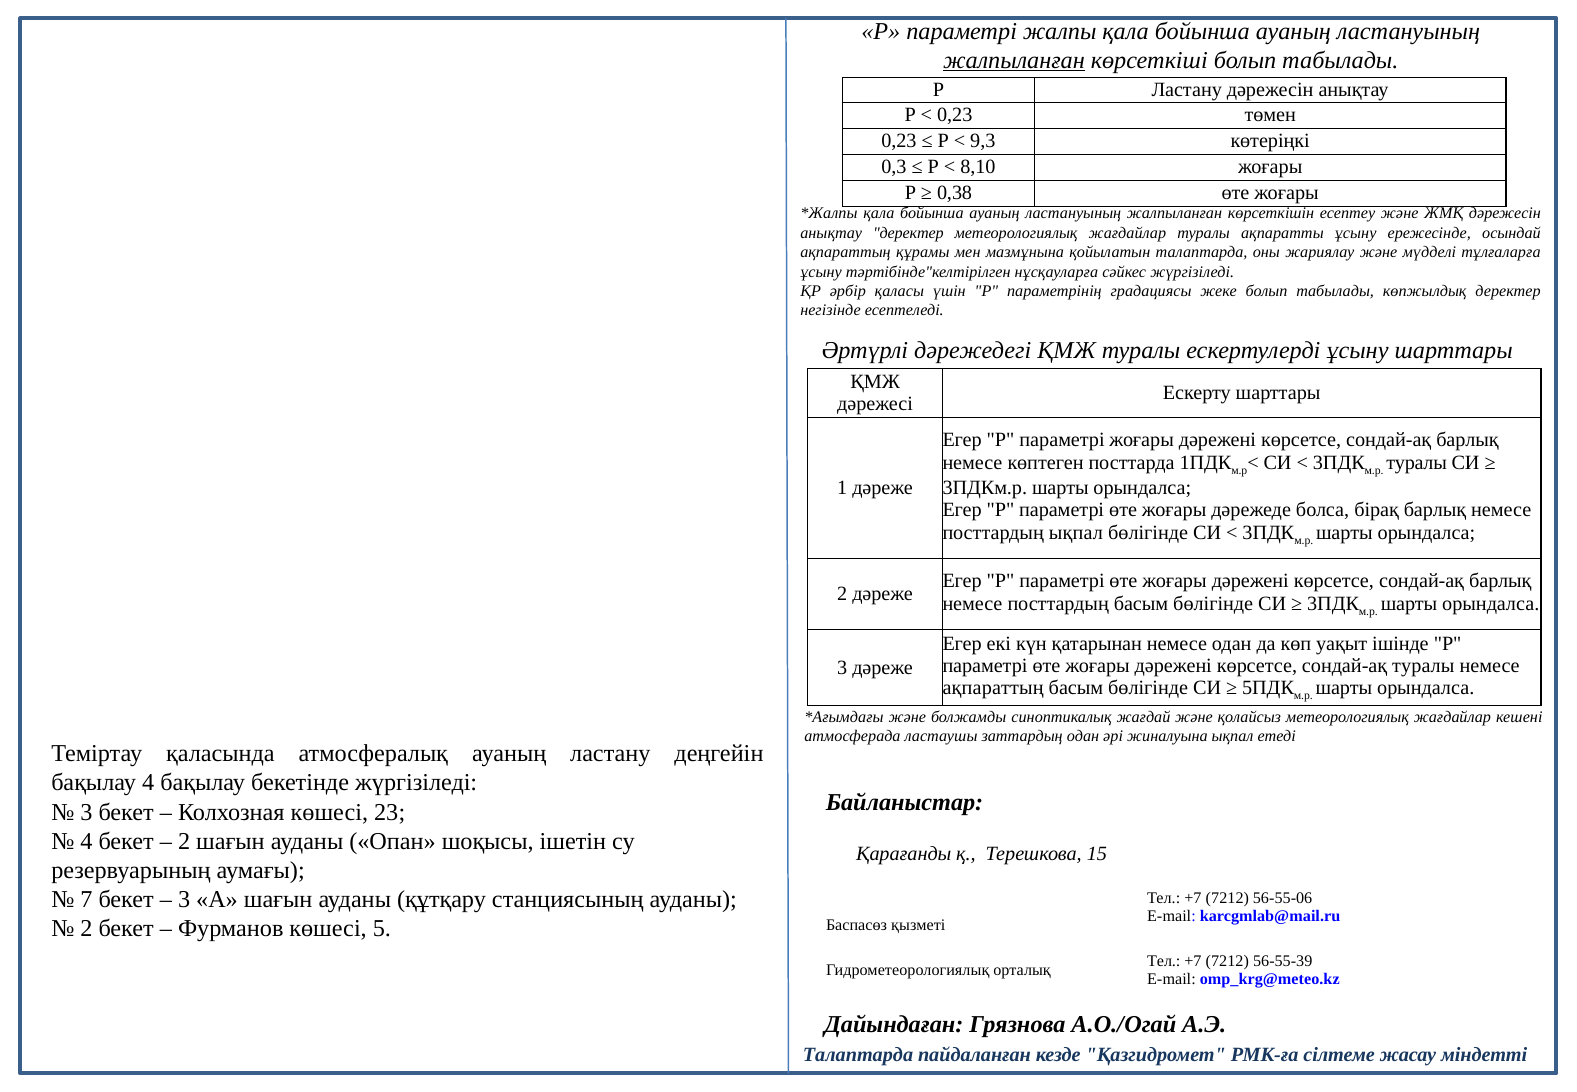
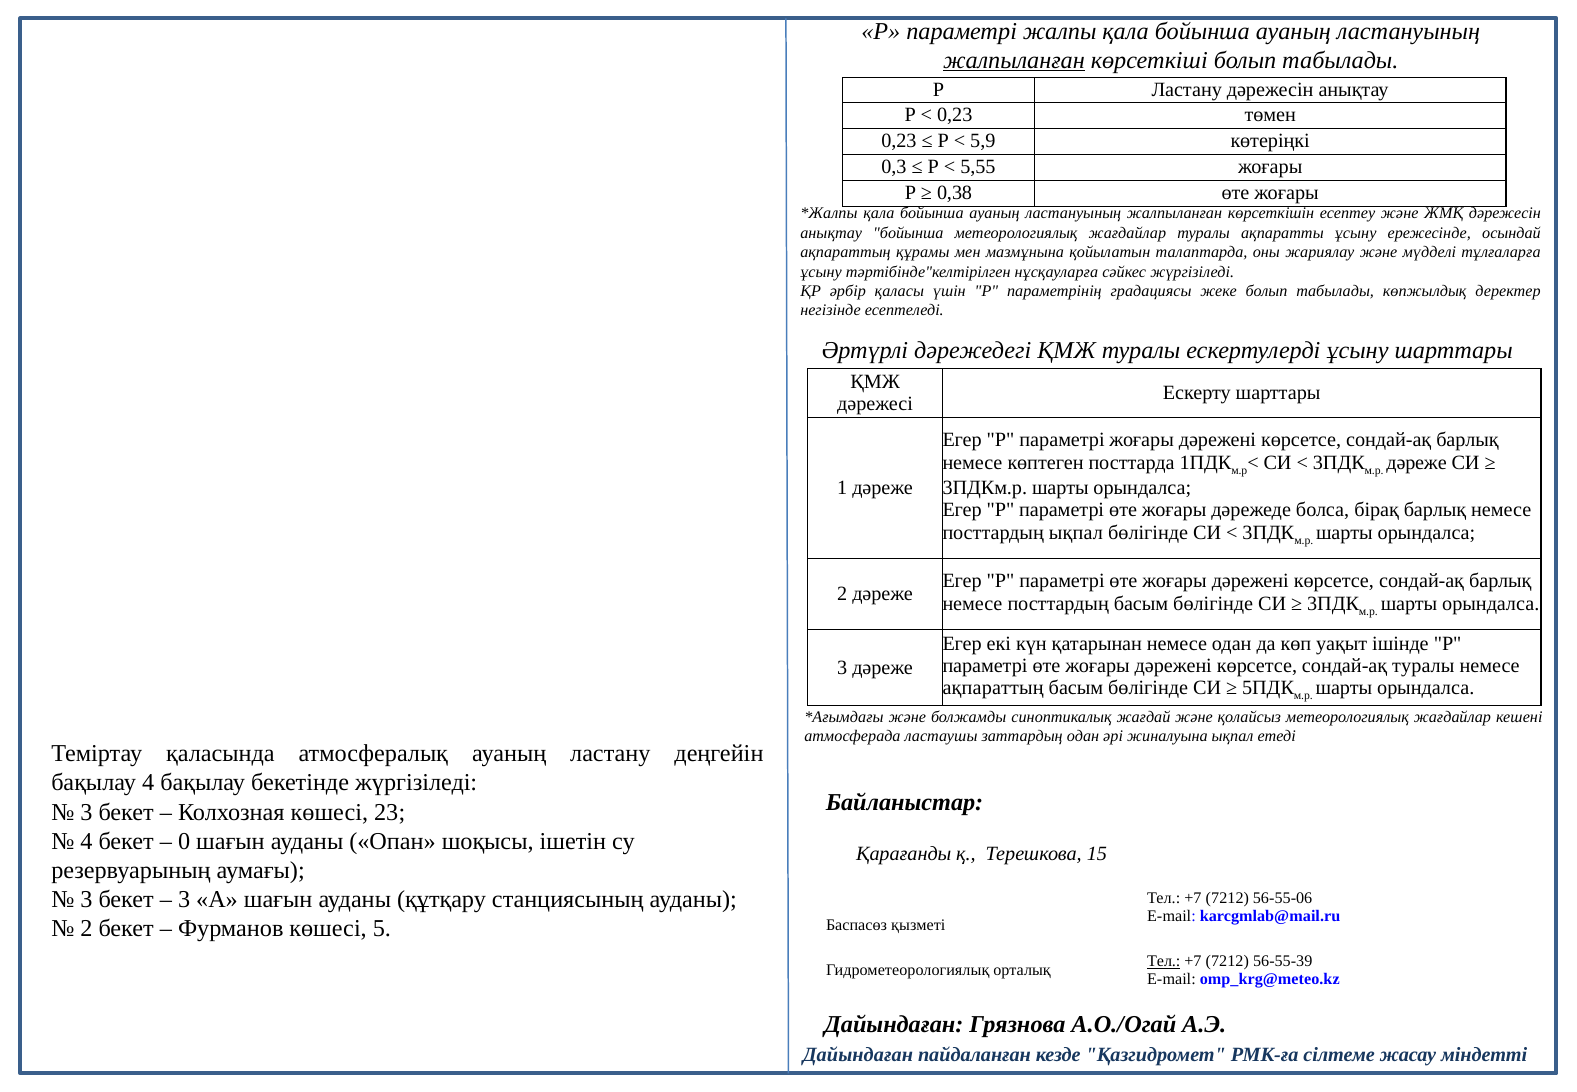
9,3: 9,3 -> 5,9 (983, 141)
8,10: 8,10 -> 5,55 (978, 167)
анықтау деректер: деректер -> бойынша (908, 233)
туралы: туралы -> дәреже (1417, 462)
2: 2 -> 0 (184, 841)
7: 7 -> 3 (86, 899)
Тел underline: none -> present (1164, 961)
Талаптарда: Талаптарда -> Дайындаған (858, 1055)
